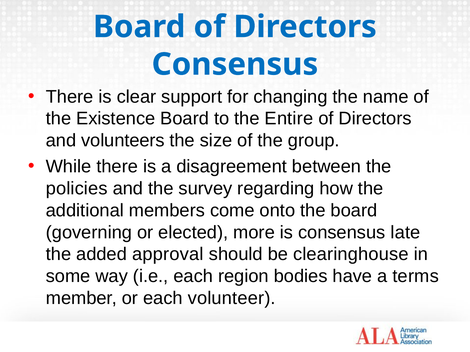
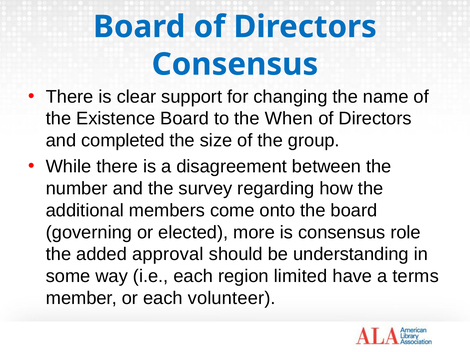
Entire: Entire -> When (289, 119)
volunteers: volunteers -> completed (123, 141)
policies: policies -> number (77, 189)
late: late -> role (406, 233)
clearinghouse: clearinghouse -> understanding (351, 255)
bodies: bodies -> limited (301, 277)
